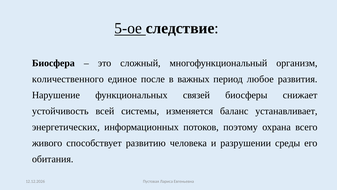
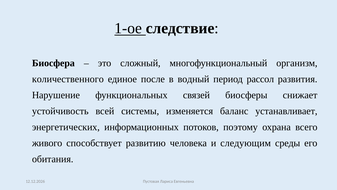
5-ое: 5-ое -> 1-ое (128, 28)
важных: важных -> водный (193, 79)
любое: любое -> рассол (260, 79)
разрушении: разрушении -> следующим (246, 143)
